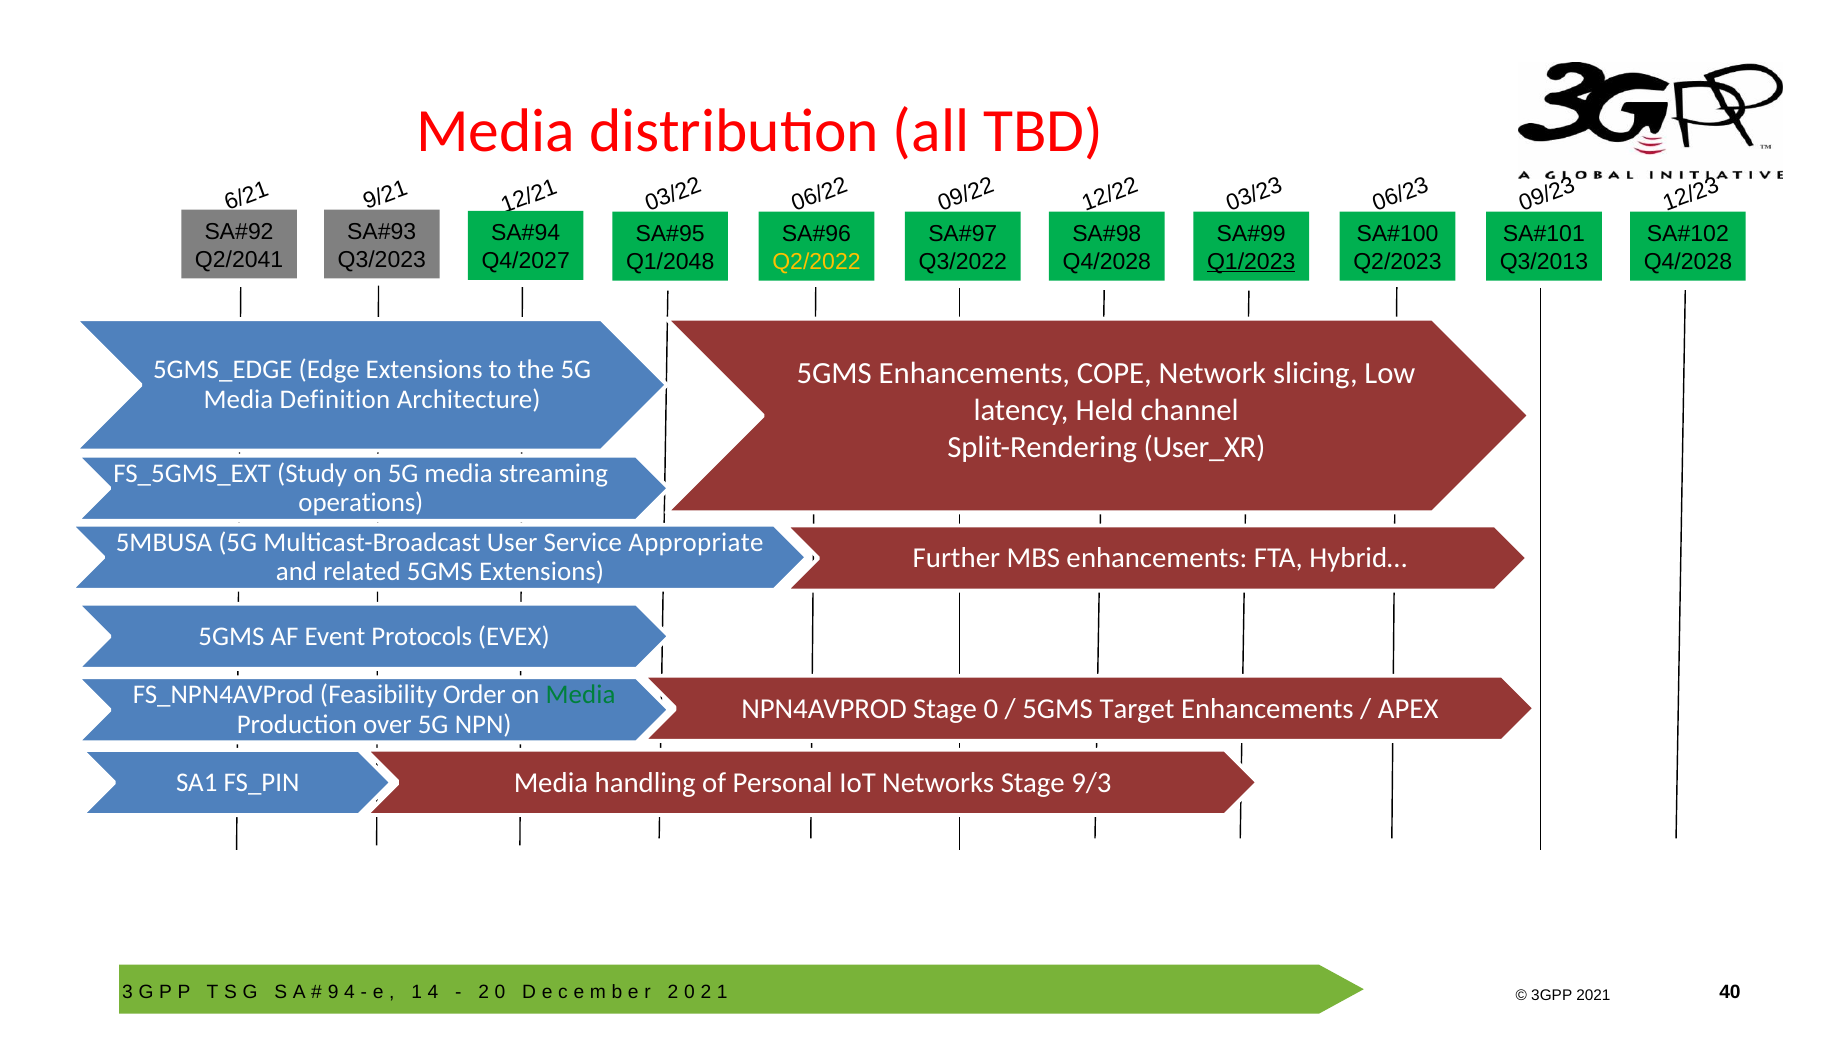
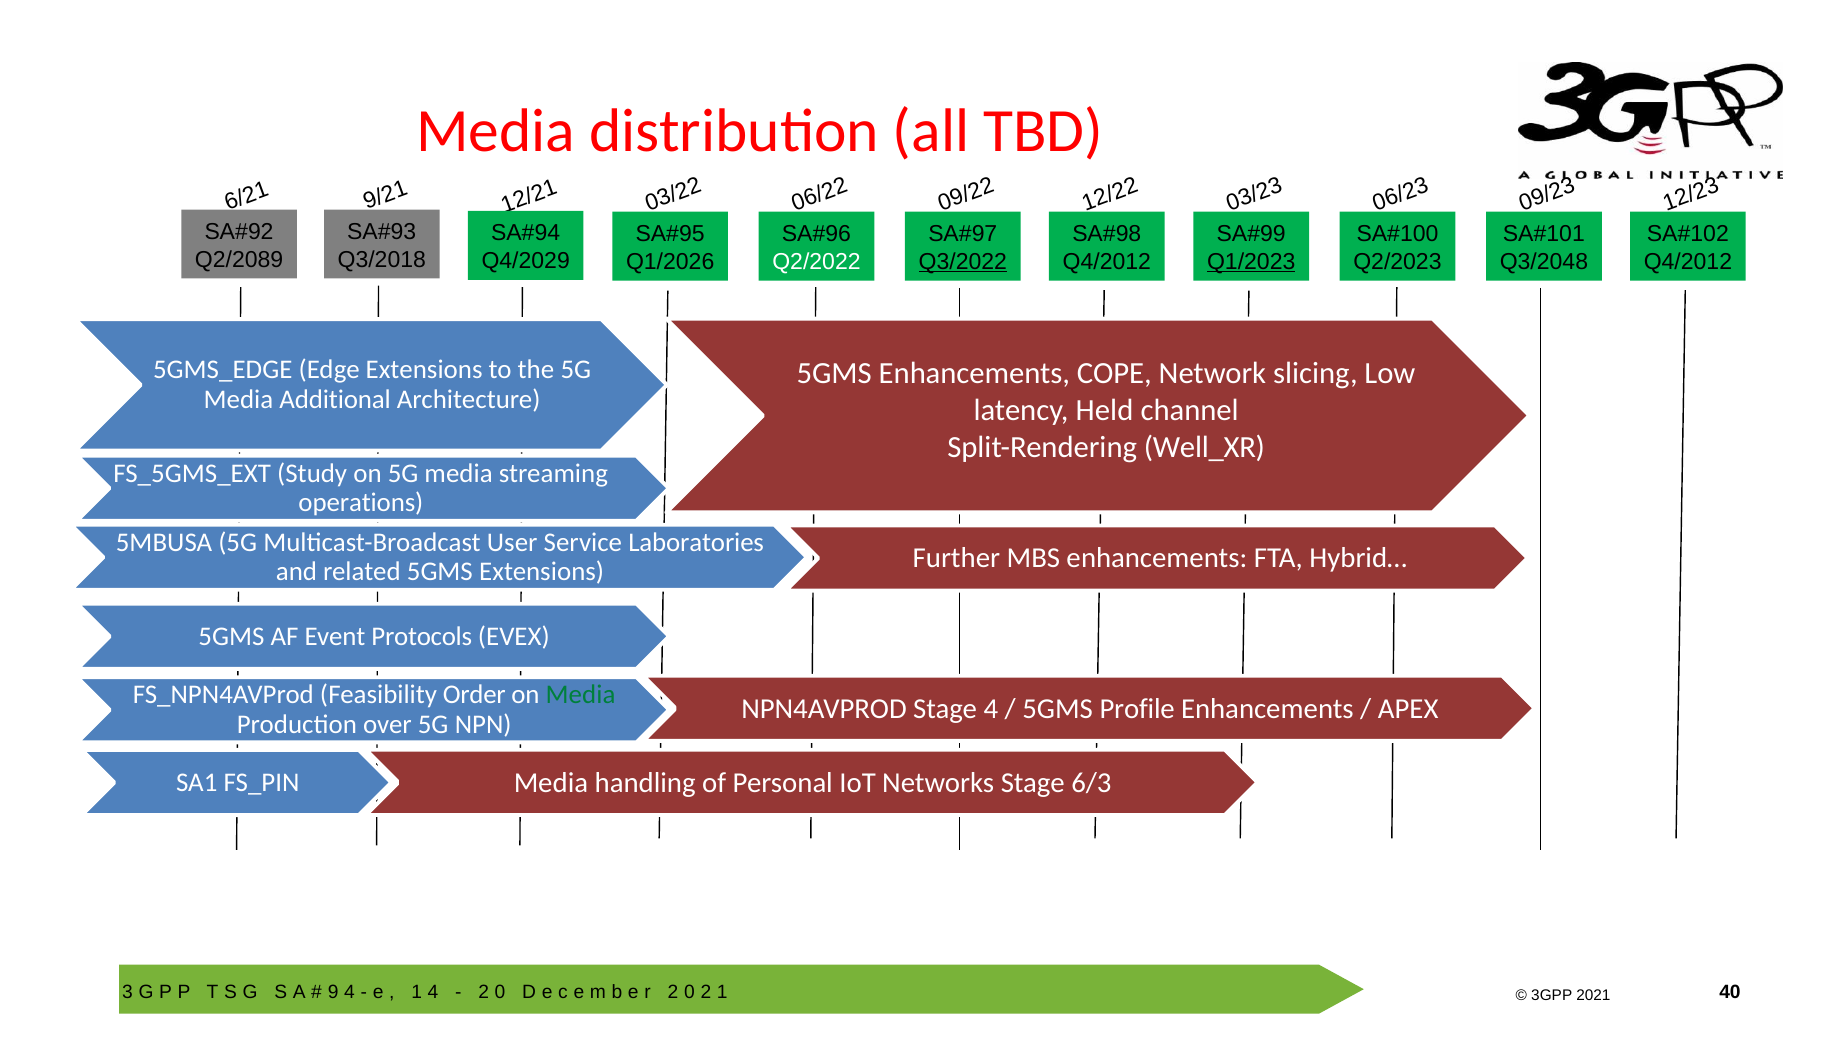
Q2/2041: Q2/2041 -> Q2/2089 (239, 259)
Q3/2023: Q3/2023 -> Q3/2018 (382, 259)
Q4/2027: Q4/2027 -> Q4/2029 (526, 261)
Q1/2048: Q1/2048 -> Q1/2026 (670, 262)
Q2/2022 colour: yellow -> white (816, 262)
Q3/2022 underline: none -> present (963, 262)
Q4/2028: Q4/2028 -> Q4/2012 (1107, 262)
Q3/2013: Q3/2013 -> Q3/2048 (1544, 262)
Q4/2028: Q4/2028 -> Q4/2012 (1688, 262)
Definition: Definition -> Additional (335, 399)
User_XR: User_XR -> Well_XR (1204, 447)
Appropriate: Appropriate -> Laboratories (696, 542)
Stage 0: 0 -> 4 (991, 709)
Target: Target -> Profile (1137, 709)
9/3: 9/3 -> 6/3 (1091, 783)
